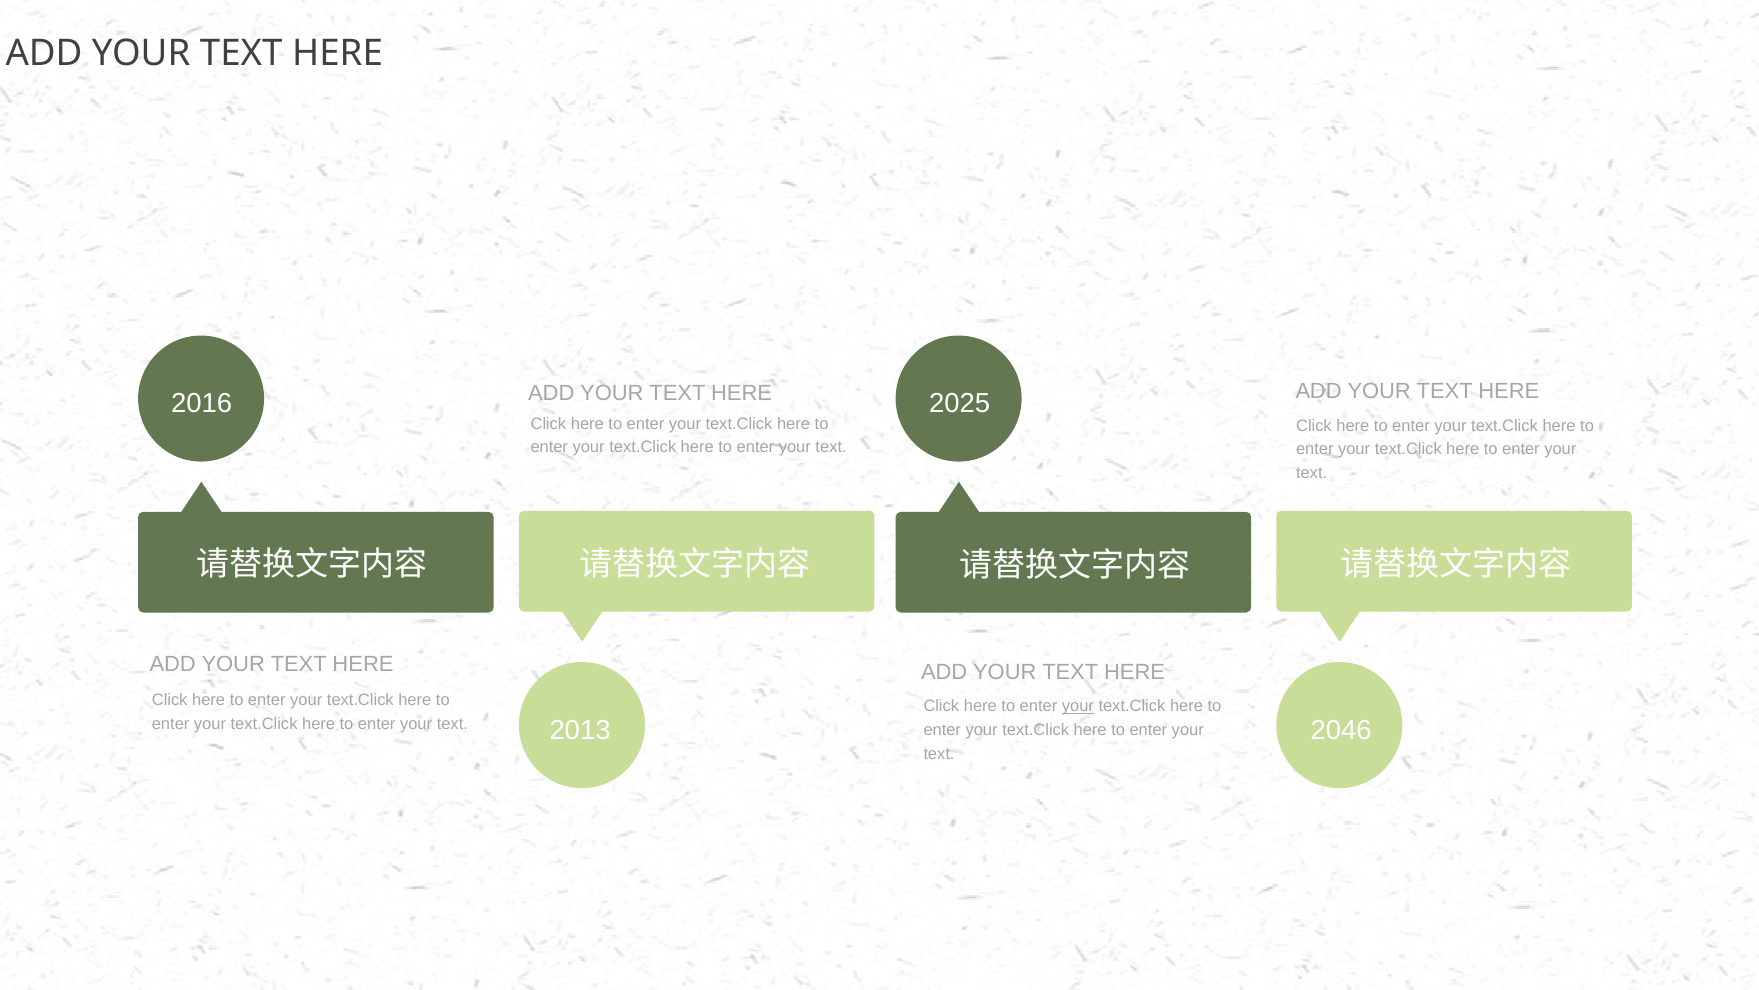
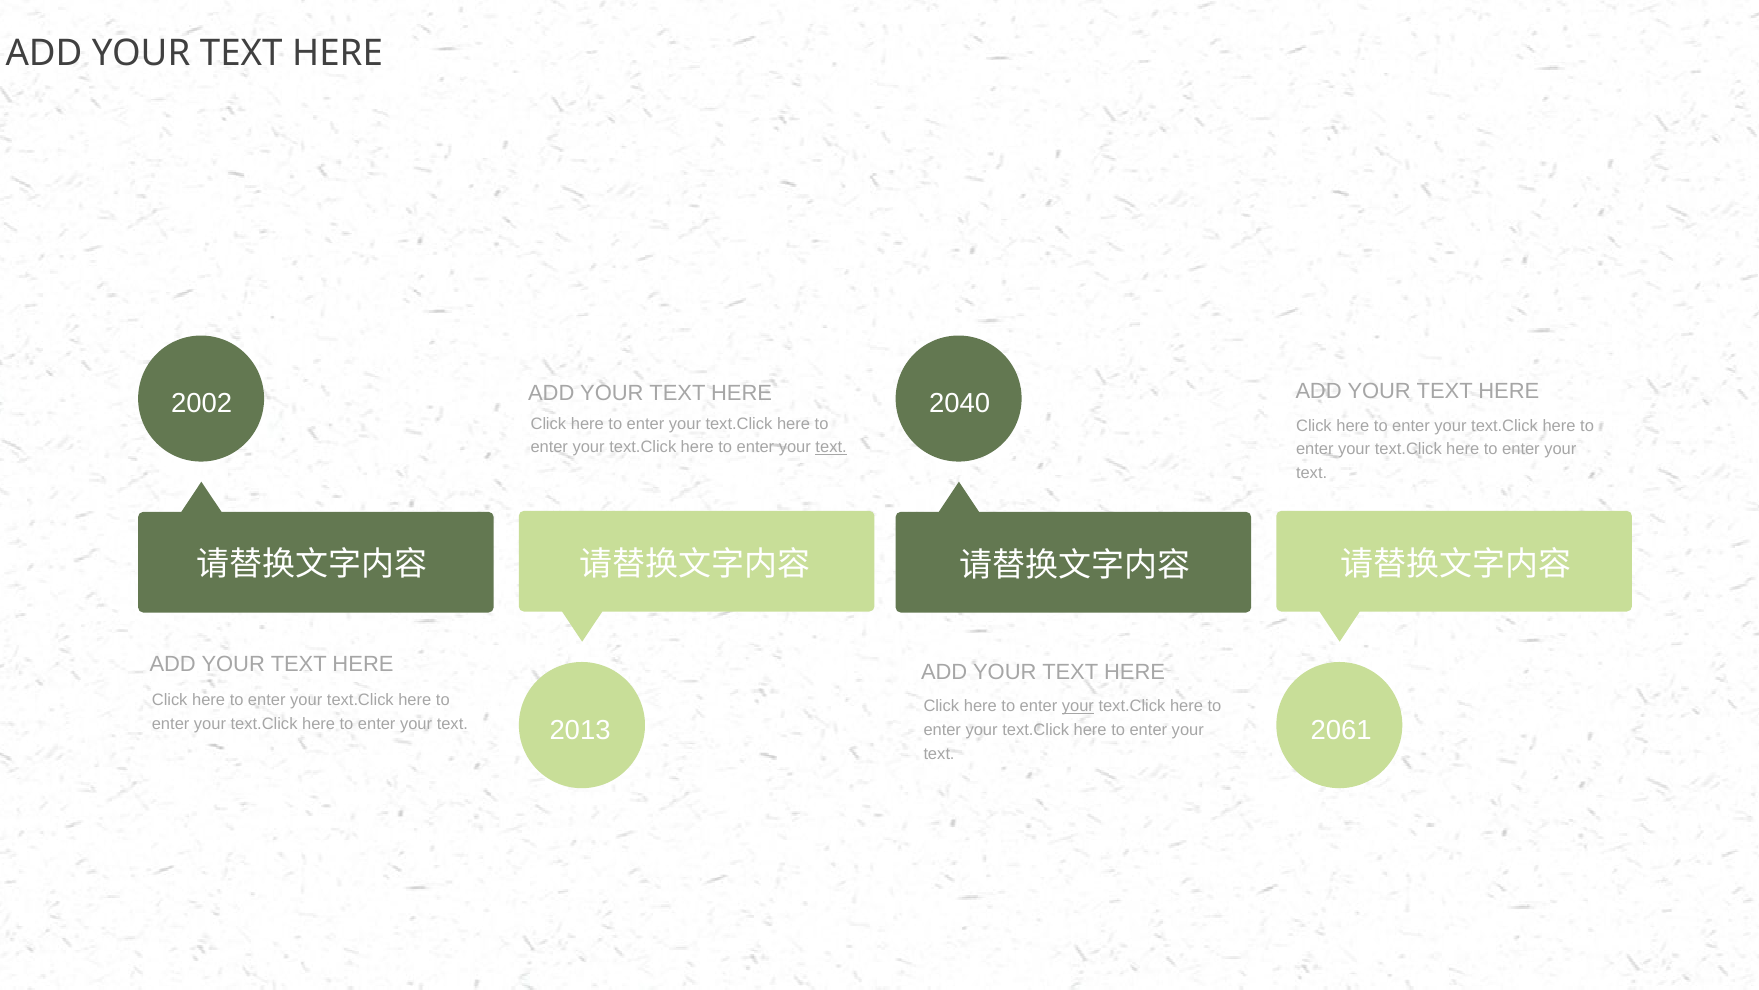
2016: 2016 -> 2002 (202, 404)
2025: 2025 -> 2040 (960, 404)
text underline: none -> present (831, 447)
2046: 2046 -> 2061 (1341, 730)
